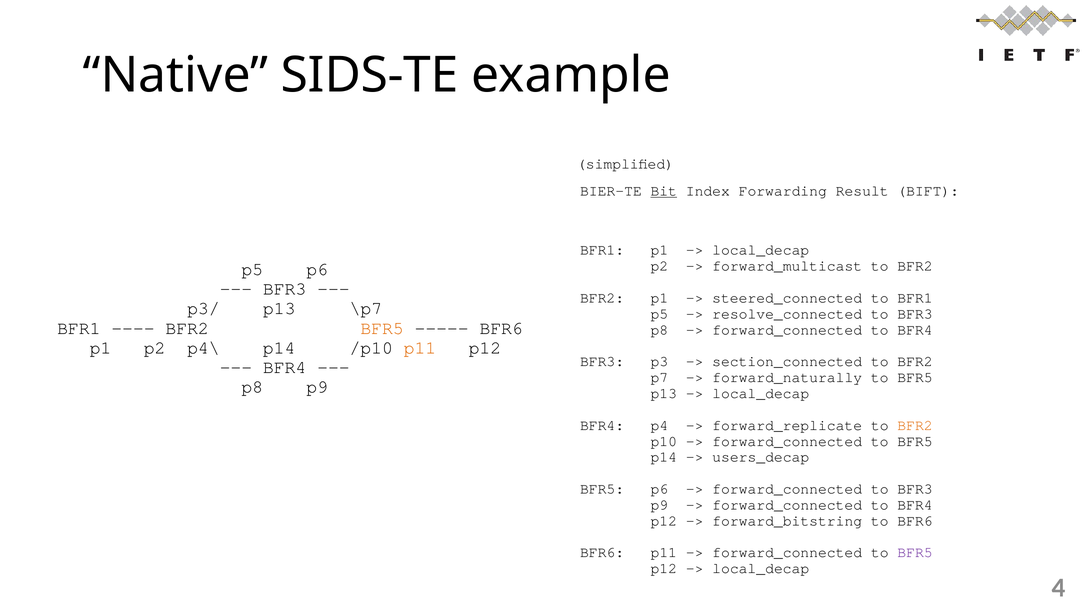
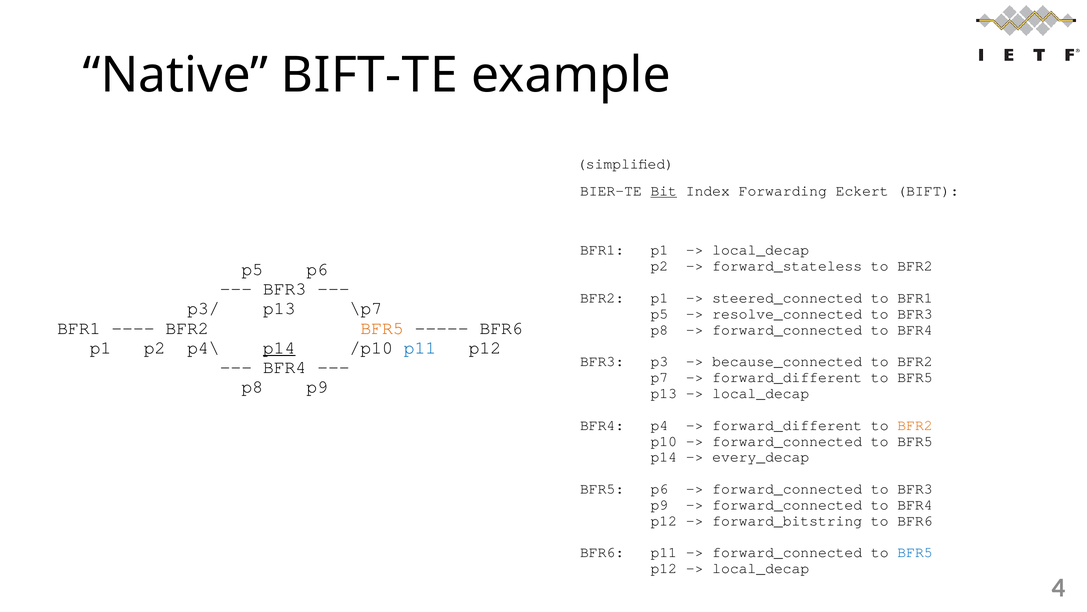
SIDS-TE: SIDS-TE -> BIFT-TE (369, 75)
Result: Result -> Eckert (862, 191)
forward_multicast: forward_multicast -> forward_stateless (787, 266)
p14 underline: none -> present (279, 347)
p11 colour: orange -> blue (420, 347)
section_connected: section_connected -> because_connected (787, 361)
forward_naturally: forward_naturally -> forward_different (787, 377)
forward_replicate: forward_replicate -> forward_different (787, 425)
users_decap: users_decap -> every_decap (761, 457)
BFR5 colour: purple -> blue (915, 552)
